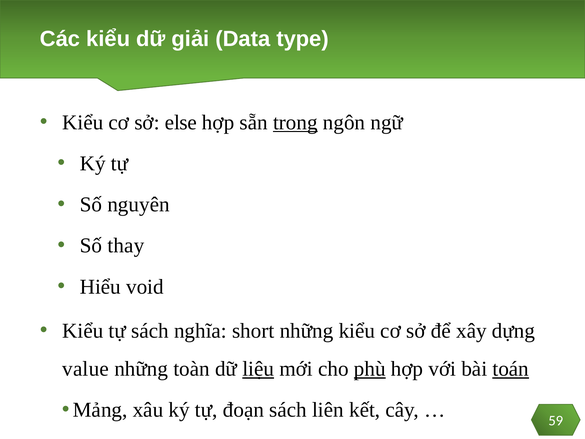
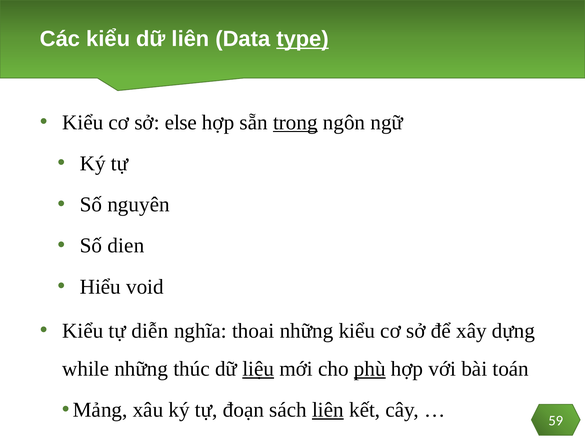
dữ giải: giải -> liên (190, 39)
type underline: none -> present (303, 39)
thay: thay -> dien (126, 246)
tự sách: sách -> diễn (150, 331)
short: short -> thoai (253, 331)
value: value -> while (86, 369)
toàn: toàn -> thúc (192, 369)
toán underline: present -> none (511, 369)
liên underline: none -> present (328, 410)
